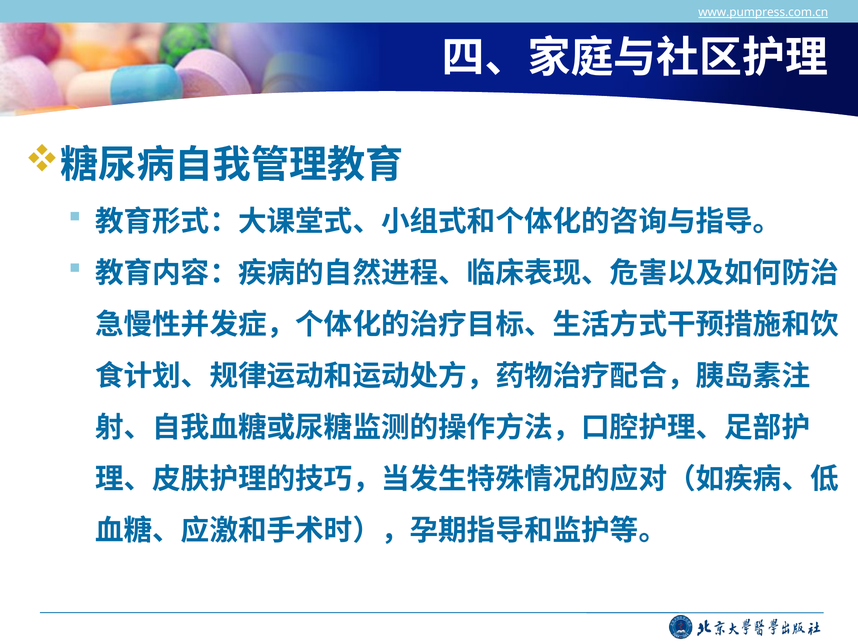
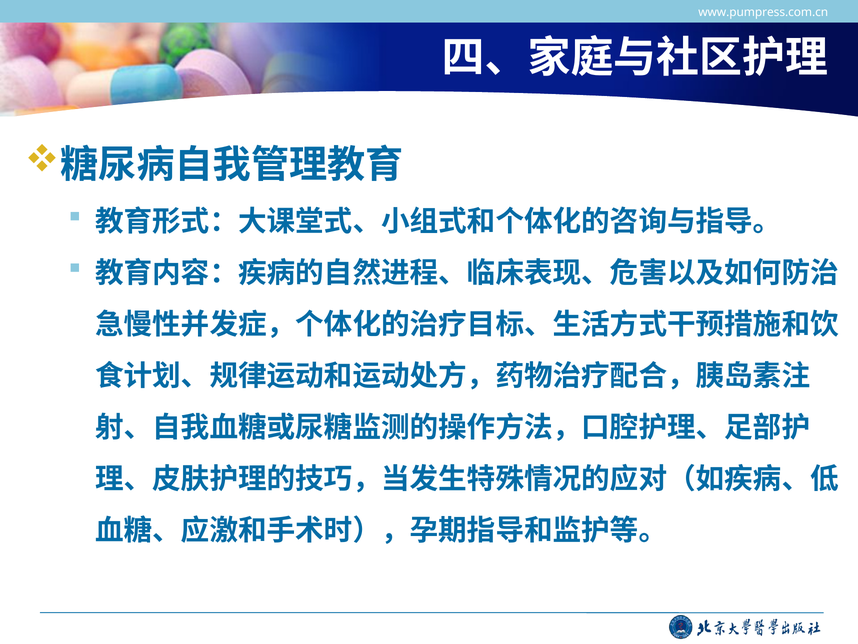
www.pumpress.com.cn underline: present -> none (763, 12)
